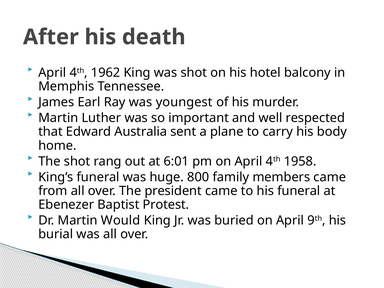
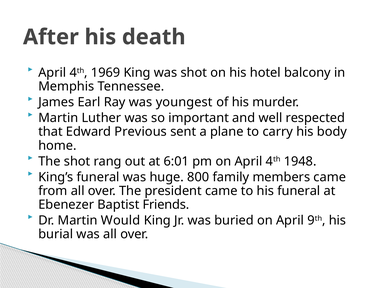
1962: 1962 -> 1969 (106, 73)
Australia: Australia -> Previous (141, 132)
1958: 1958 -> 1948 (300, 161)
Protest: Protest -> Friends (166, 205)
